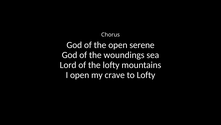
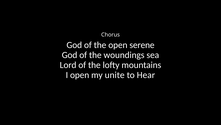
crave: crave -> unite (115, 75)
to Lofty: Lofty -> Hear (146, 75)
